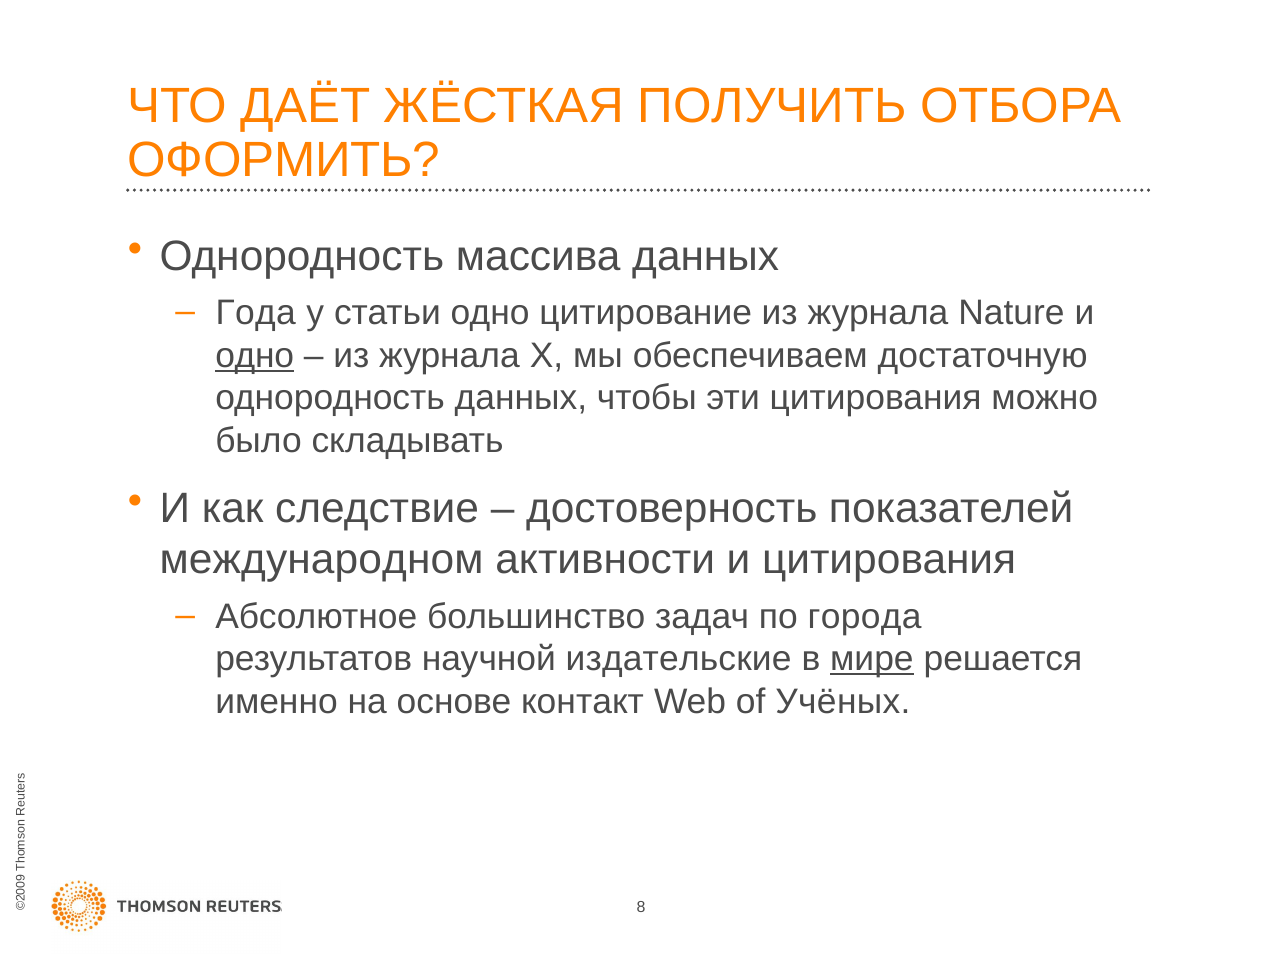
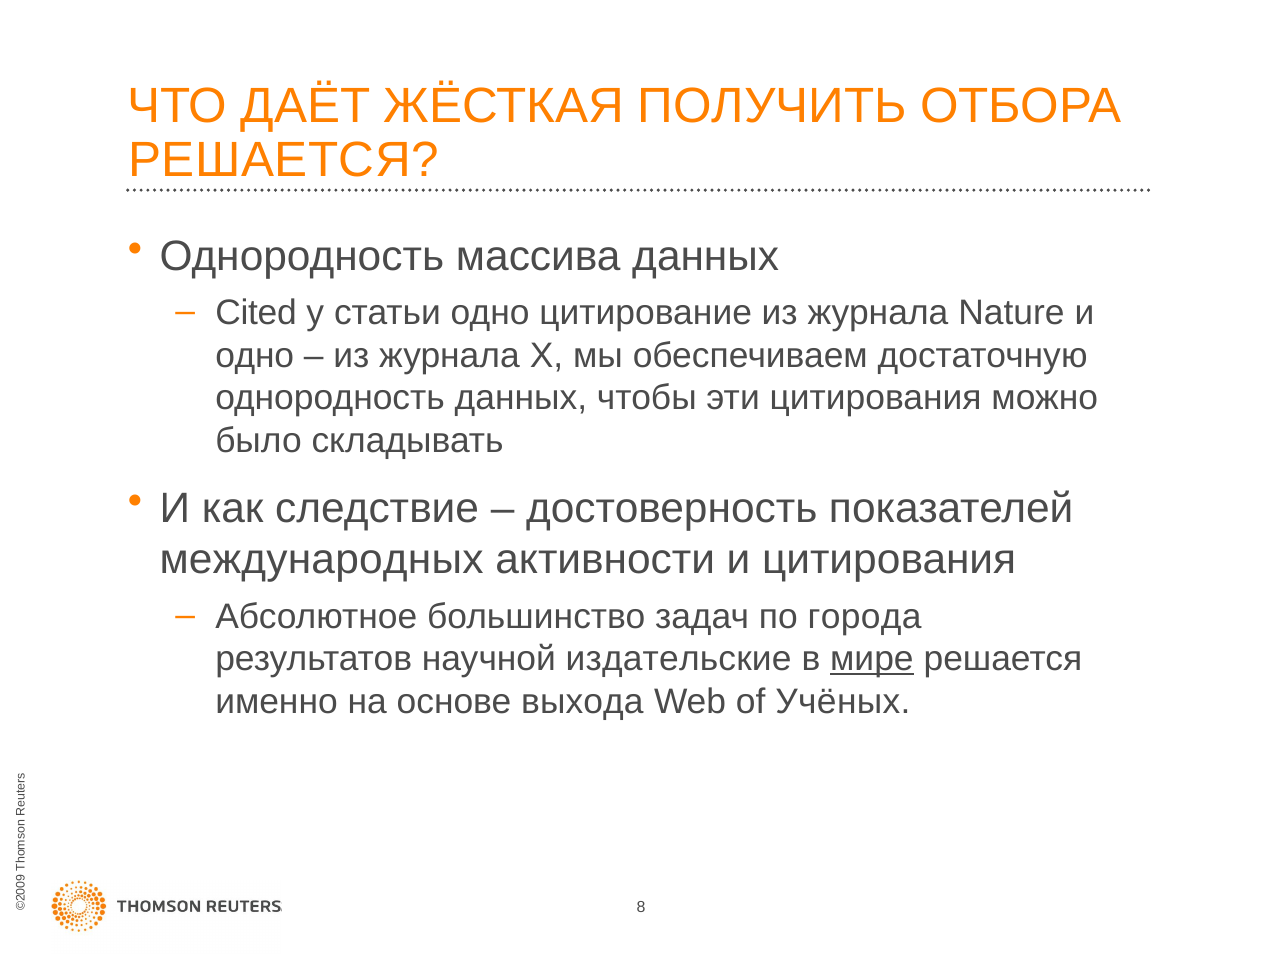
ОФОРМИТЬ: ОФОРМИТЬ -> РЕШАЕТСЯ (284, 160)
Года: Года -> Cited (256, 313)
одно underline: present -> none (255, 355)
международном: международном -> международных (322, 560)
контакт: контакт -> выхода (582, 701)
